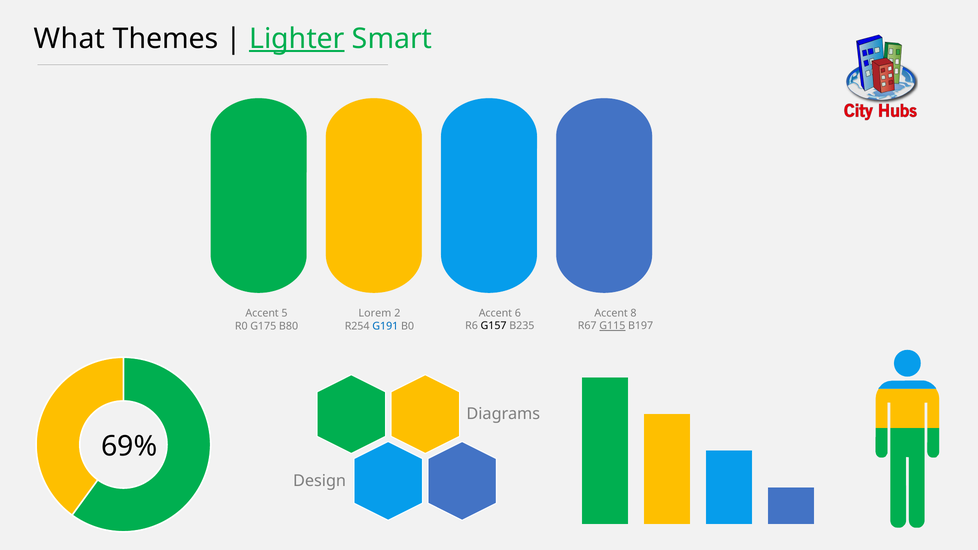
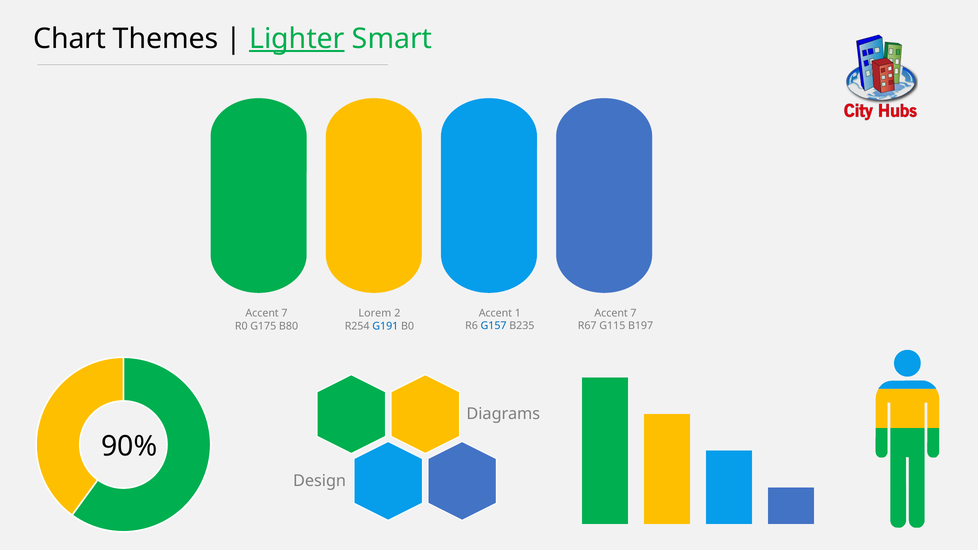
What: What -> Chart (70, 39)
6: 6 -> 1 (518, 313)
8: 8 -> 7 (634, 313)
5: 5 -> 7 (285, 313)
G157 colour: black -> blue (494, 326)
G115 underline: present -> none (612, 326)
69%: 69% -> 90% (129, 446)
